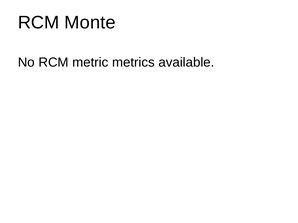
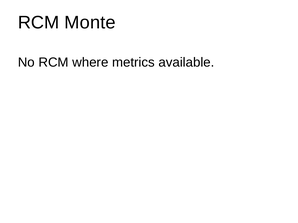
metric: metric -> where (90, 62)
